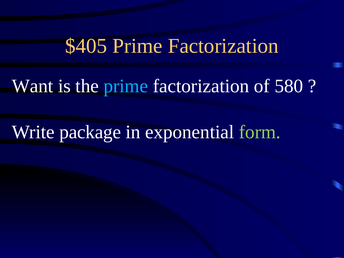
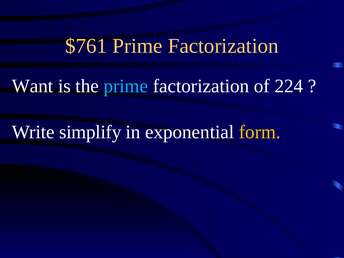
$405: $405 -> $761 (86, 46)
580: 580 -> 224 (289, 86)
package: package -> simplify (90, 132)
form colour: light green -> yellow (260, 132)
